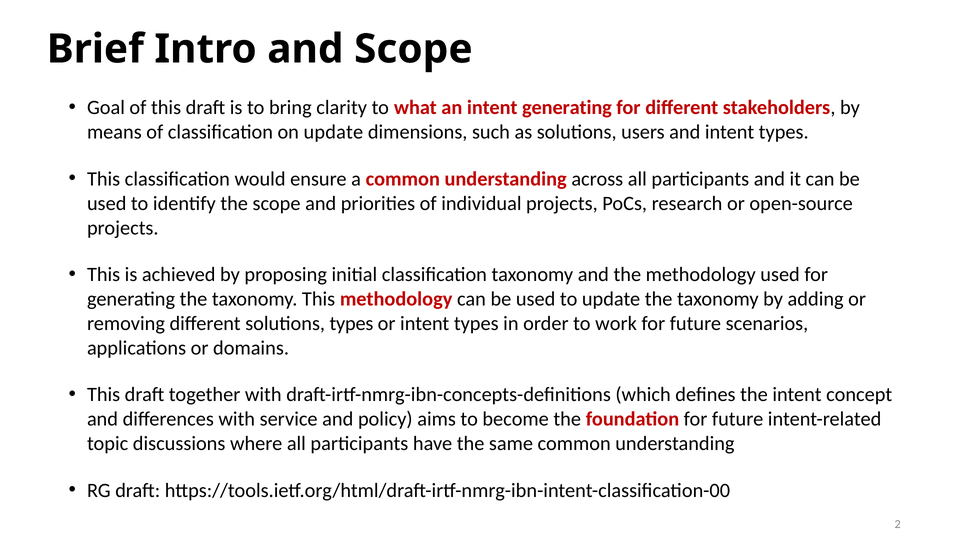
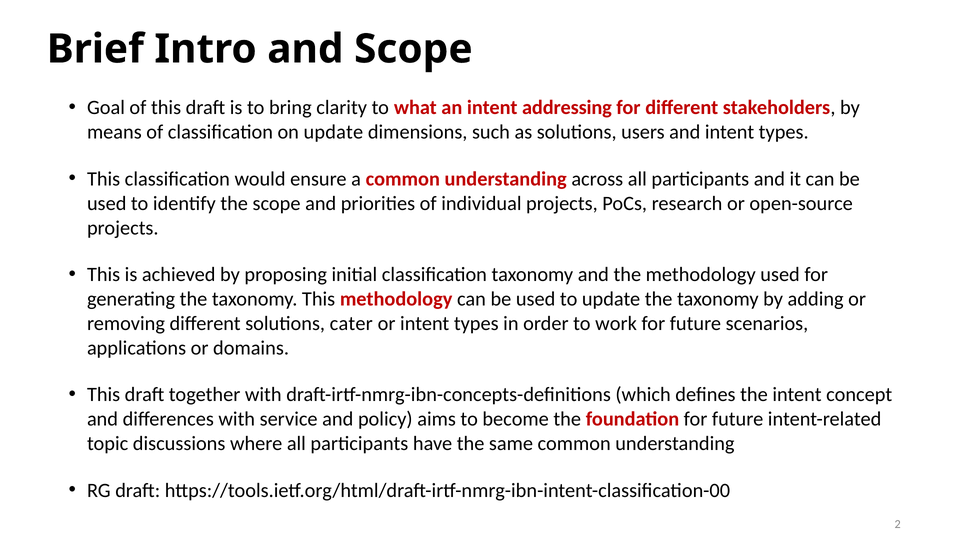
intent generating: generating -> addressing (567, 108)
solutions types: types -> cater (351, 323)
